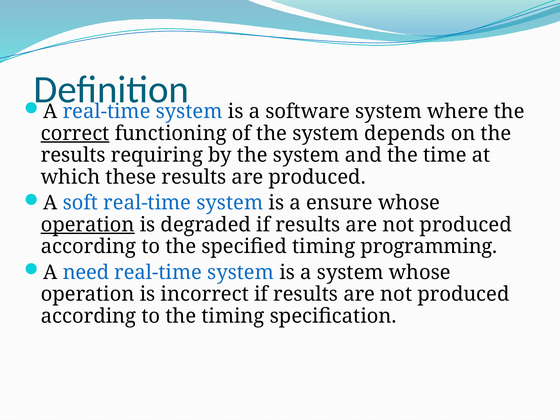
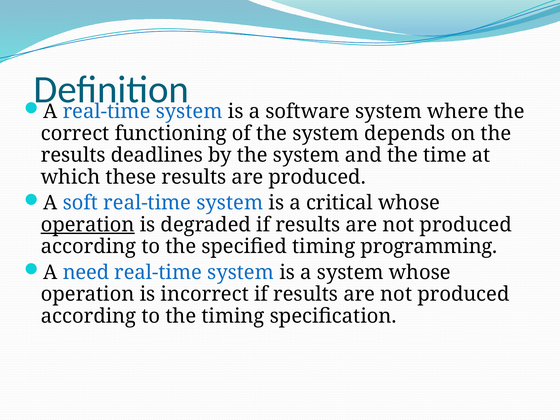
correct underline: present -> none (75, 133)
requiring: requiring -> deadlines (157, 155)
ensure: ensure -> critical (339, 203)
